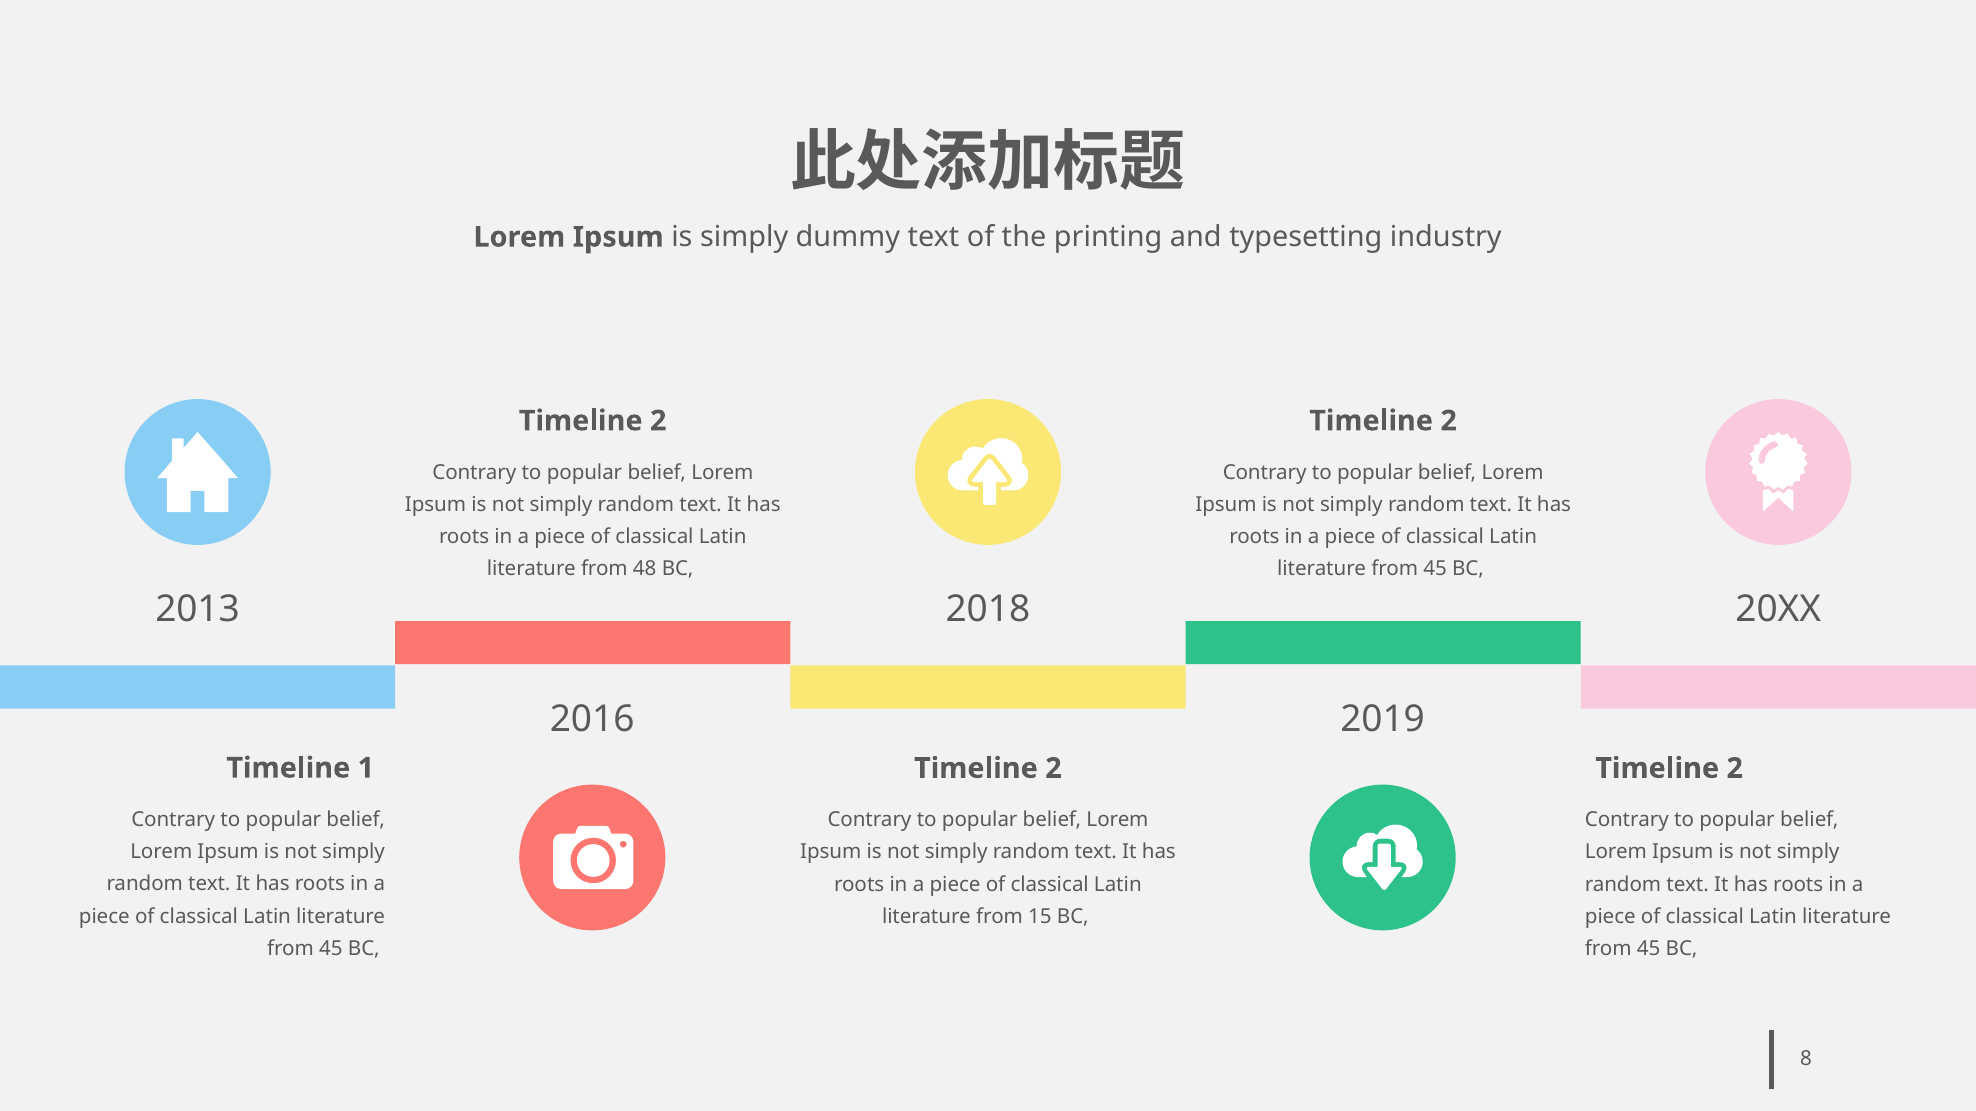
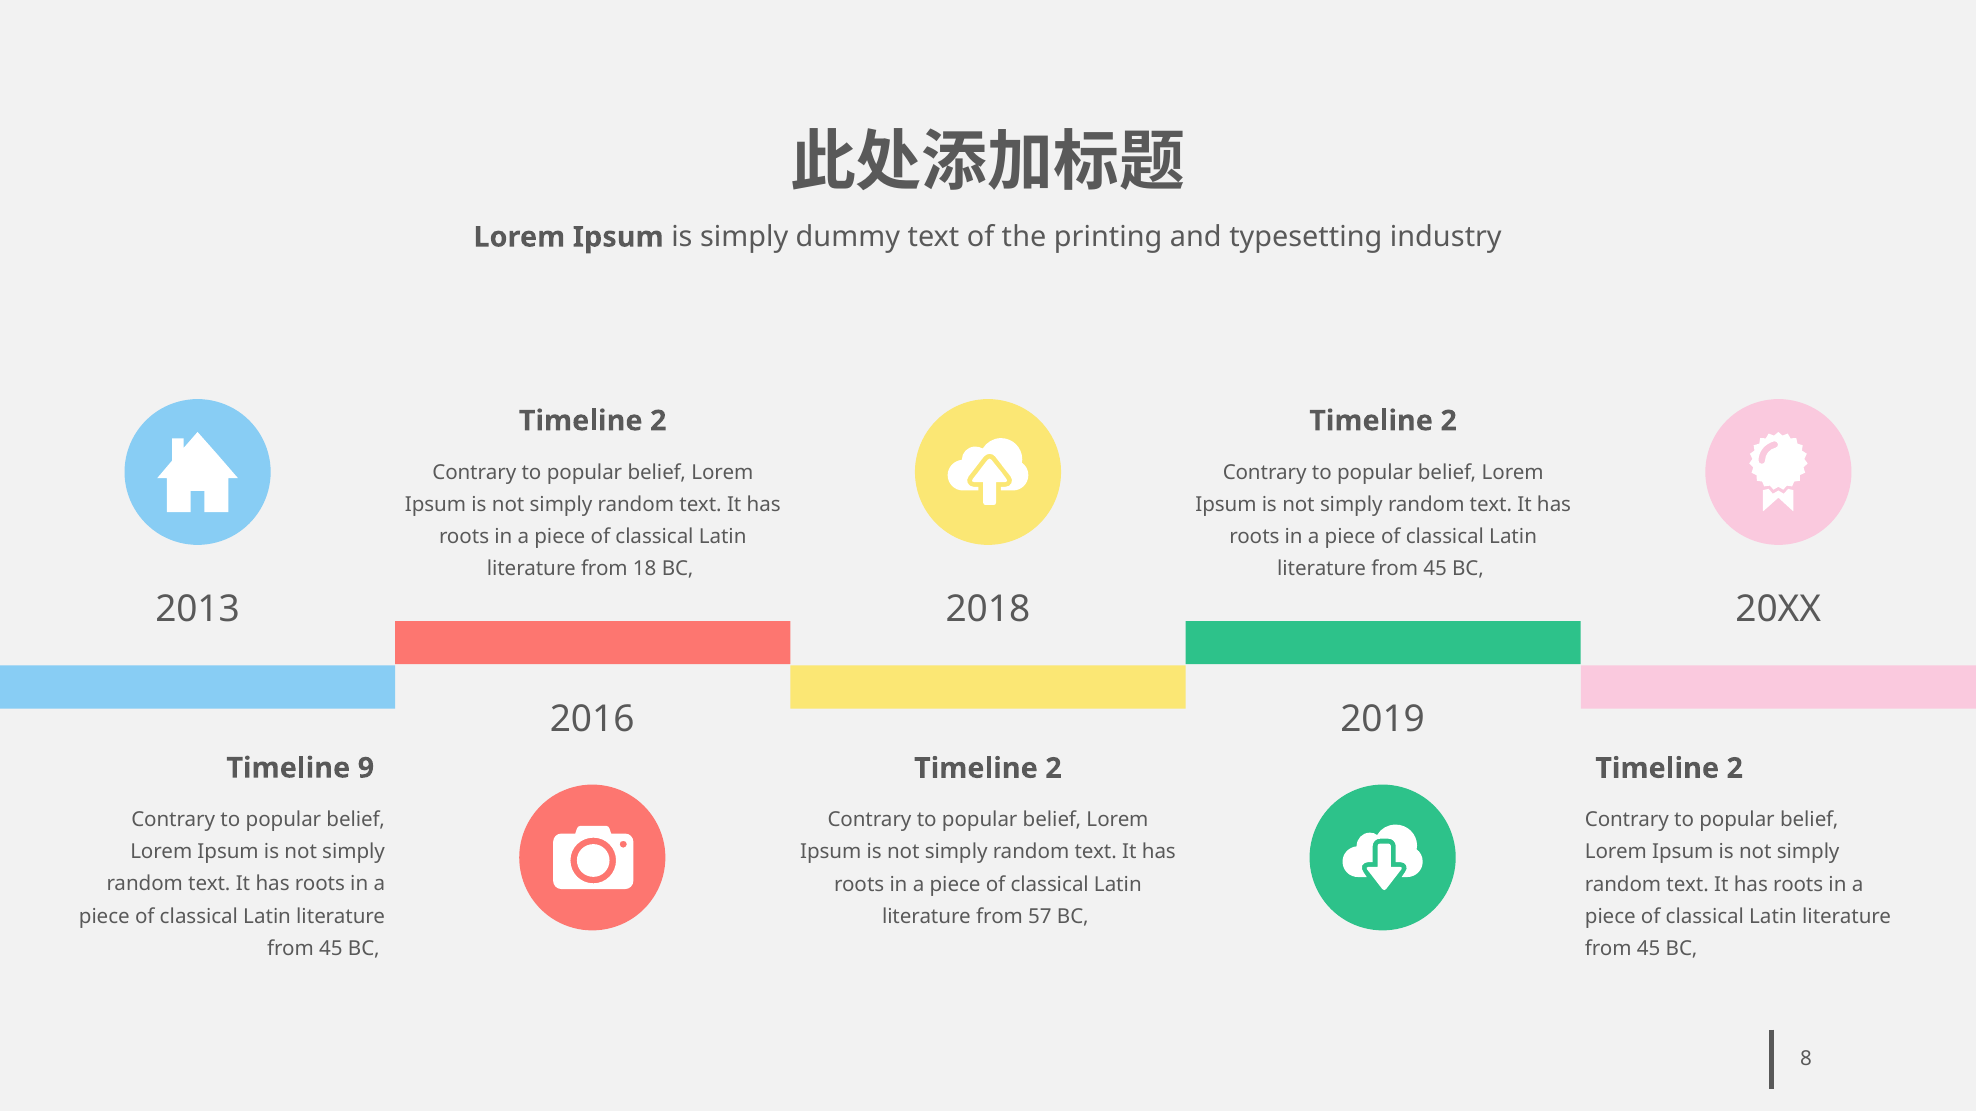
48: 48 -> 18 (645, 569)
1: 1 -> 9 (366, 768)
15: 15 -> 57 (1040, 917)
